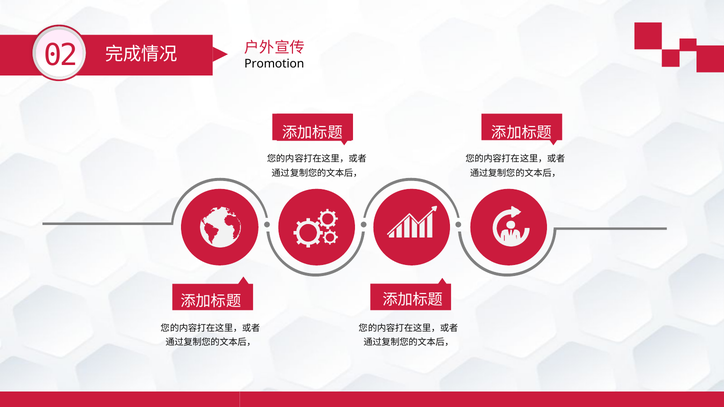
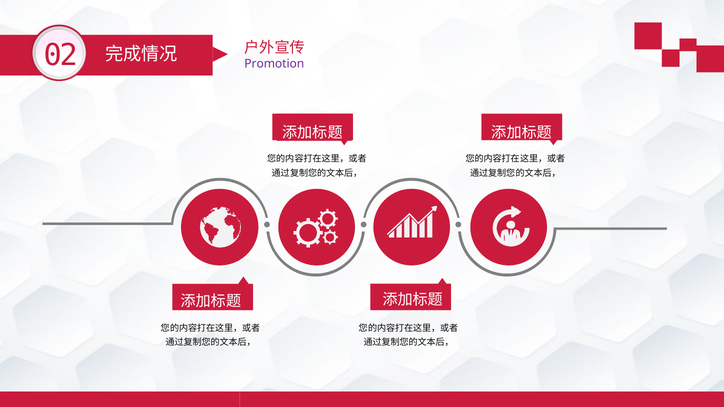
Promotion colour: black -> purple (274, 64)
